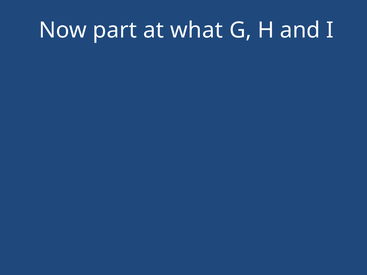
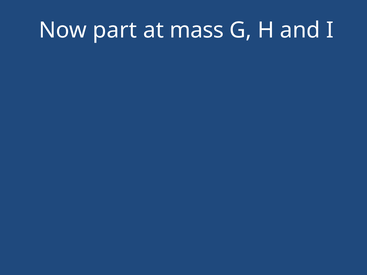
what: what -> mass (197, 30)
